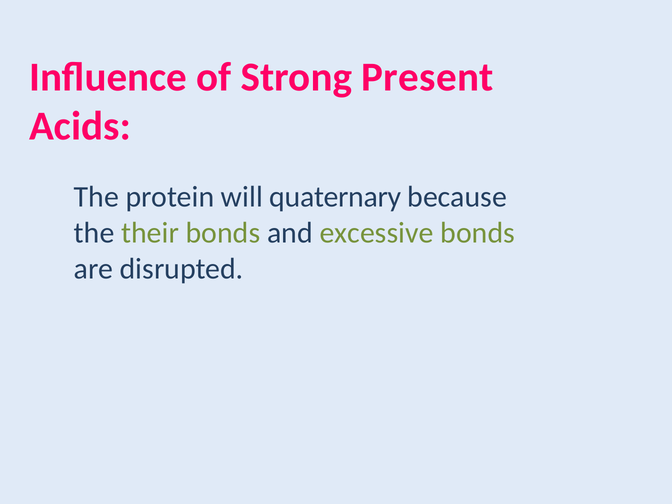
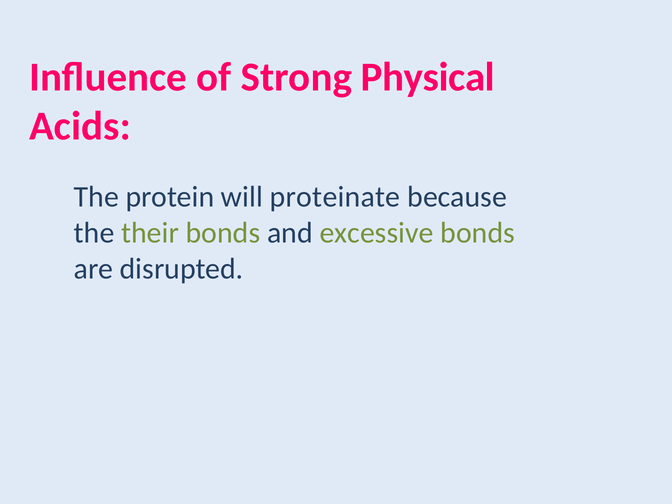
Present: Present -> Physical (428, 77)
quaternary: quaternary -> proteinate (335, 197)
